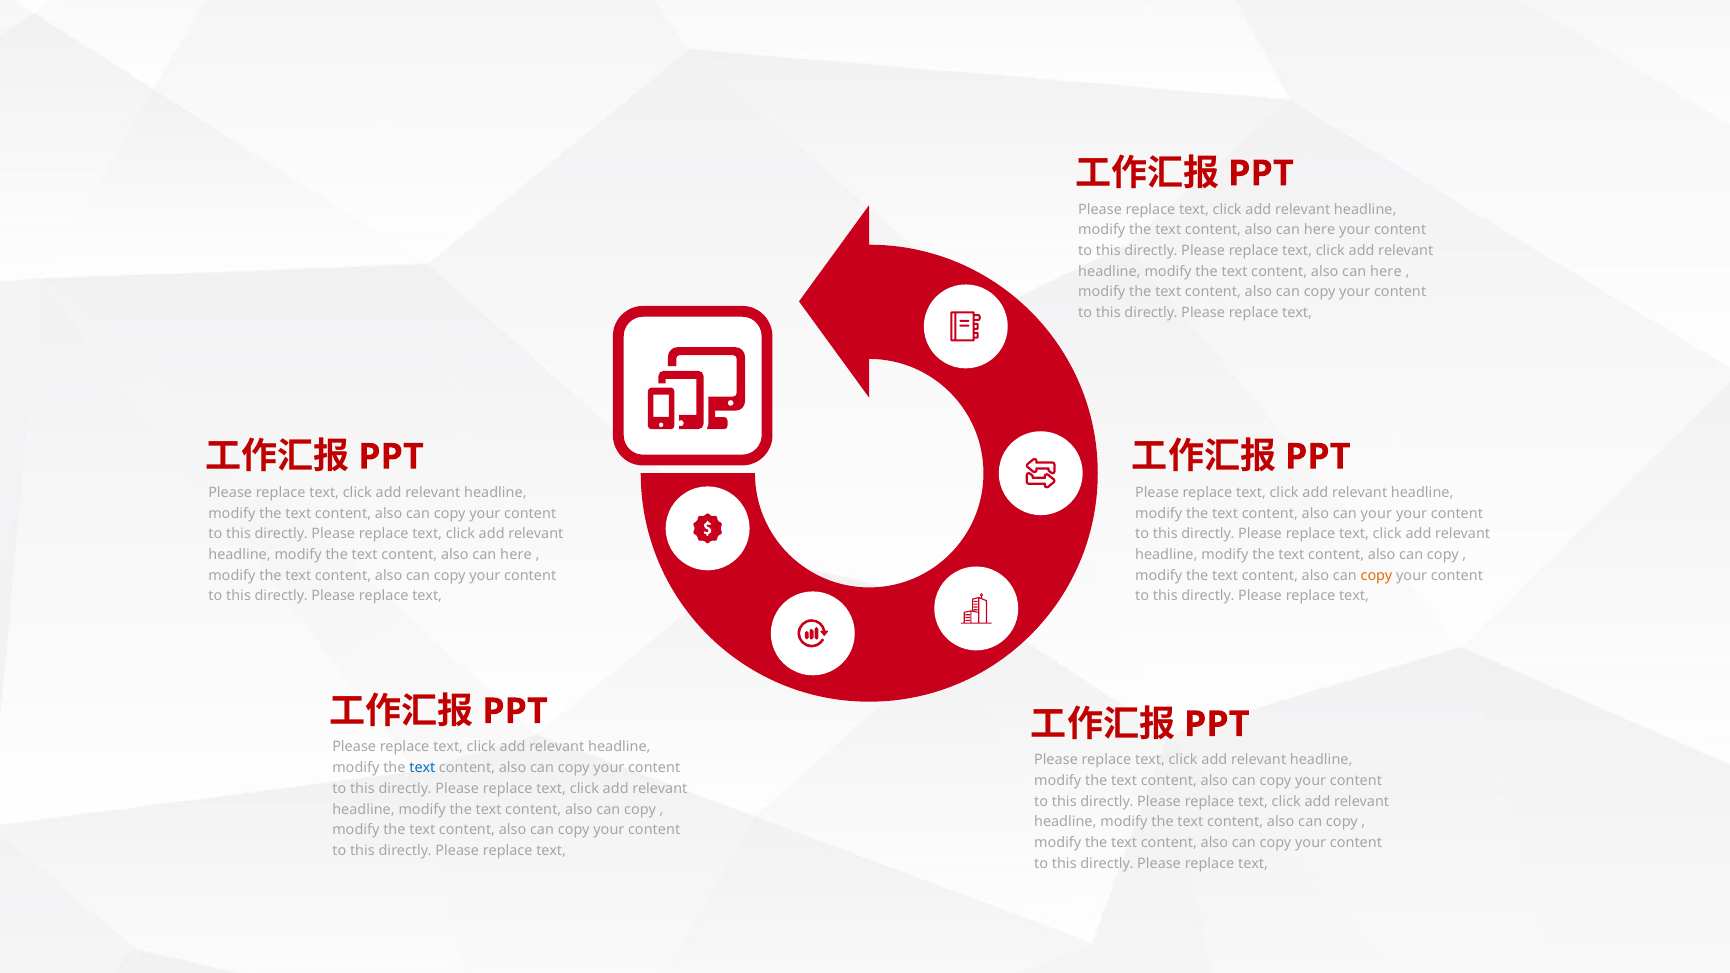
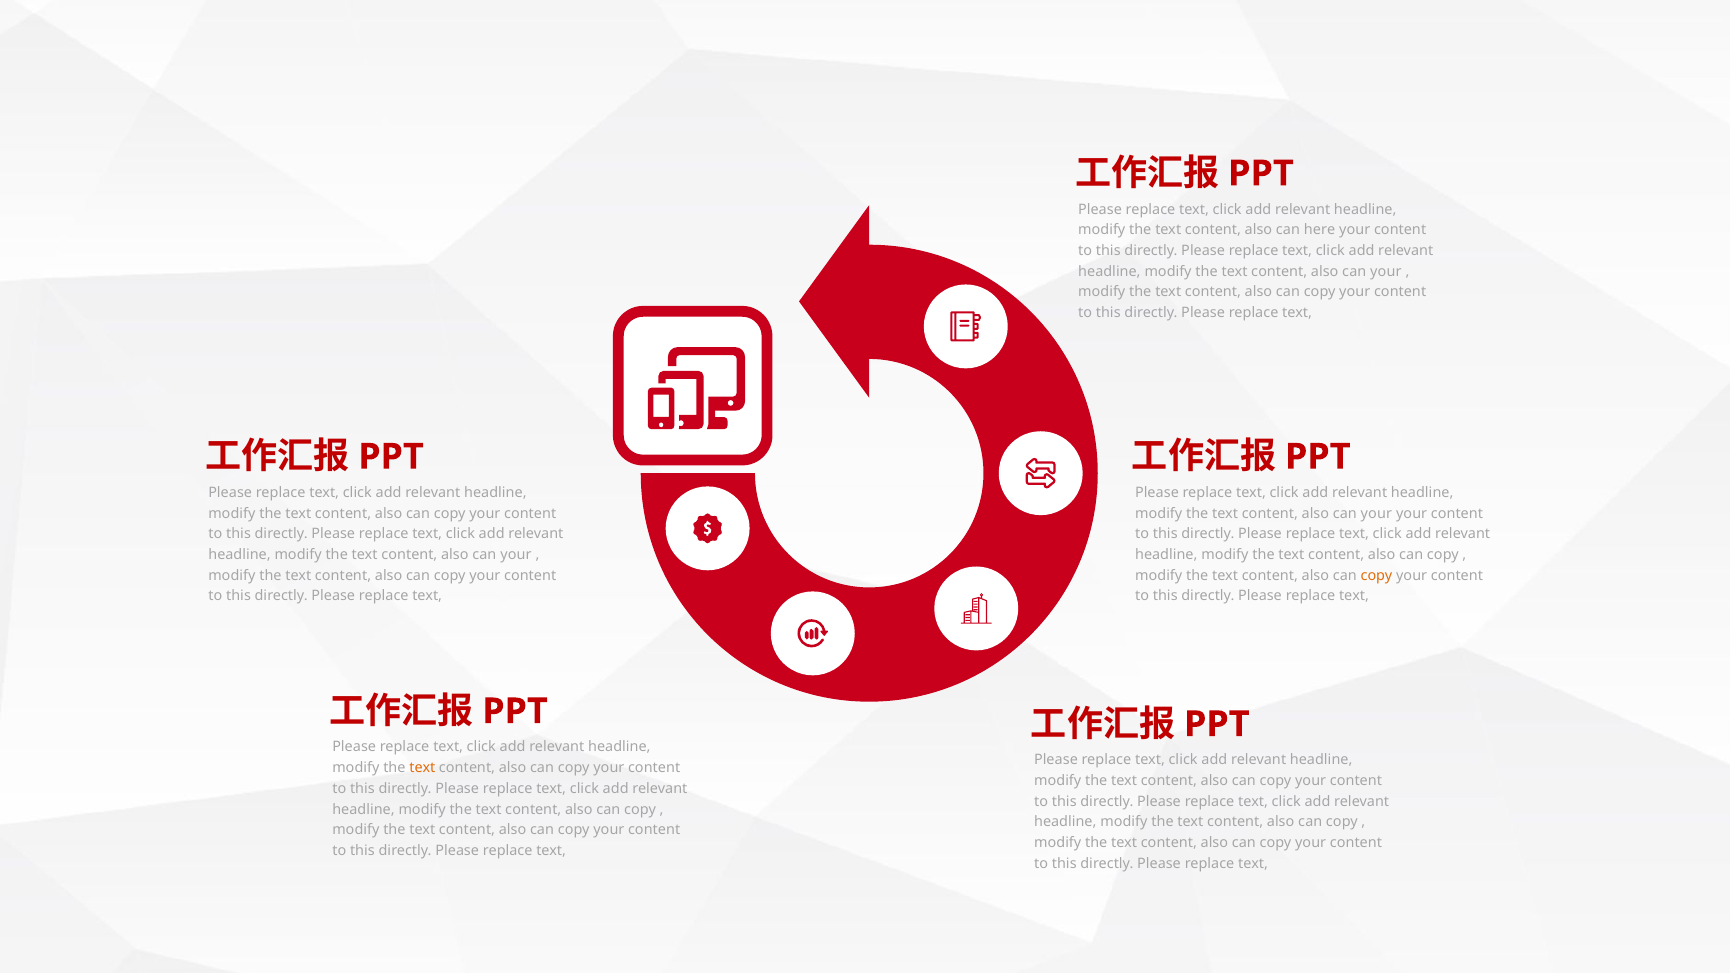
here: here -> your (1386, 271)
here: here -> your (516, 555)
text colour: blue -> orange (422, 768)
